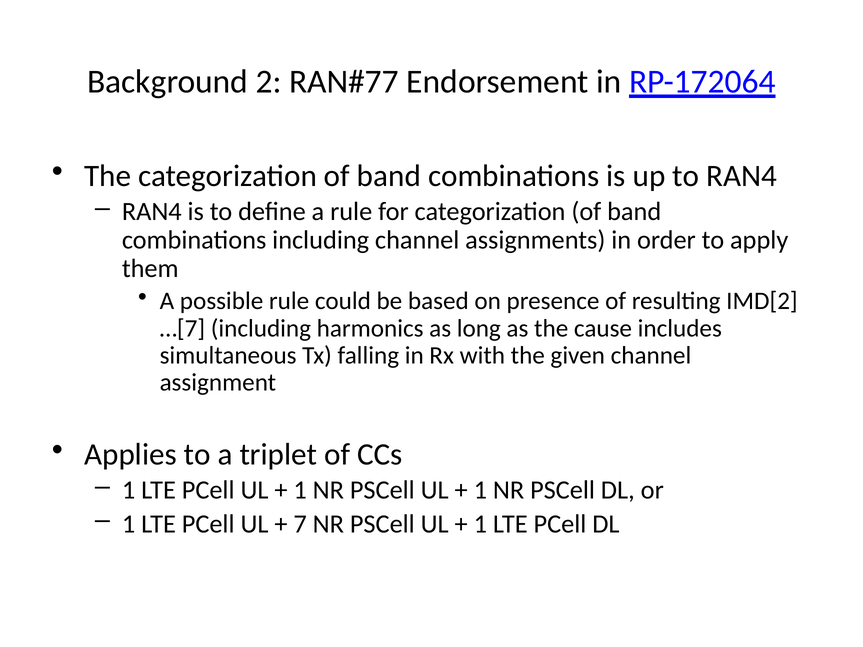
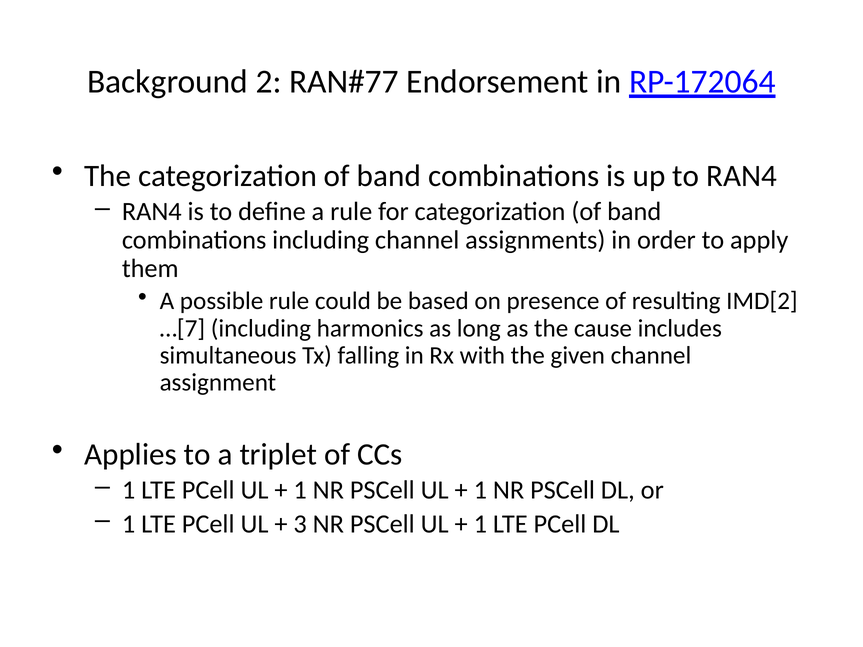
7: 7 -> 3 (300, 524)
